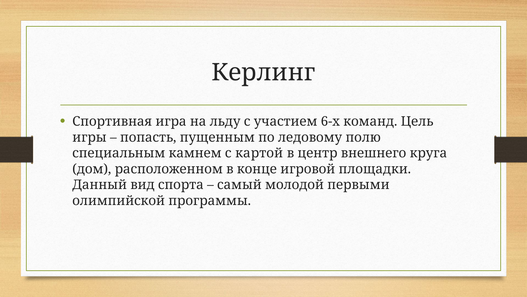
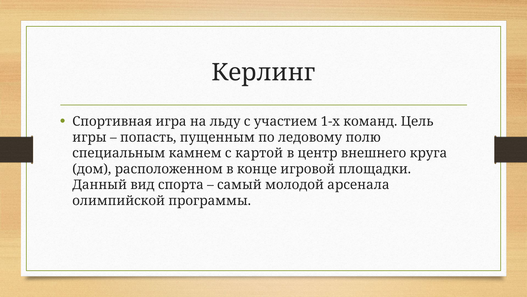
6-х: 6-х -> 1-х (330, 121)
первыми: первыми -> арсенала (358, 185)
